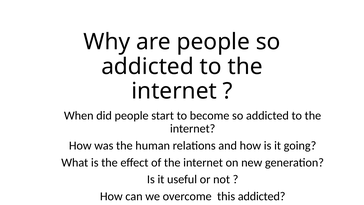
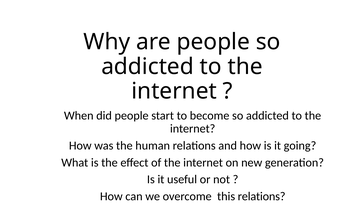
this addicted: addicted -> relations (262, 196)
